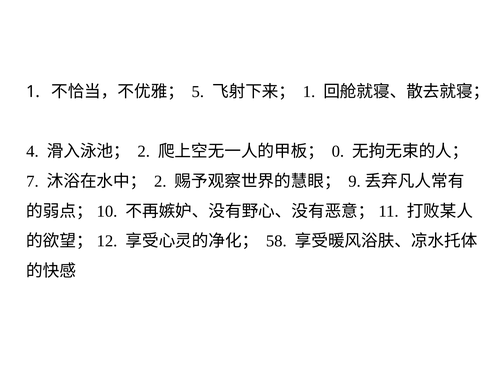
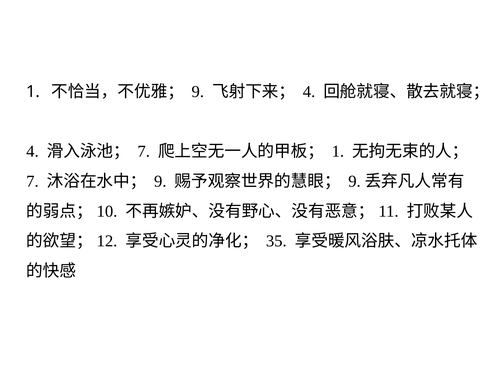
5: 5 -> 9 (198, 91)
1: 1 -> 4 (309, 91)
2: 2 -> 7 (144, 151)
0: 0 -> 1 (338, 151)
2: 2 -> 9 (160, 181)
58: 58 -> 35 (276, 241)
